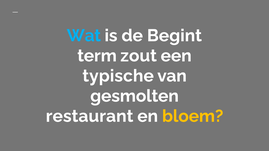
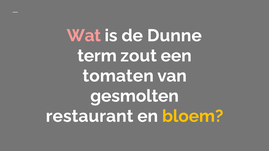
Wat colour: light blue -> pink (84, 36)
Begint: Begint -> Dunne (174, 36)
typische: typische -> tomaten (118, 76)
